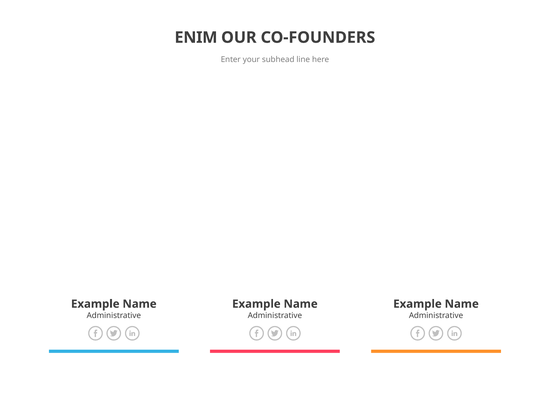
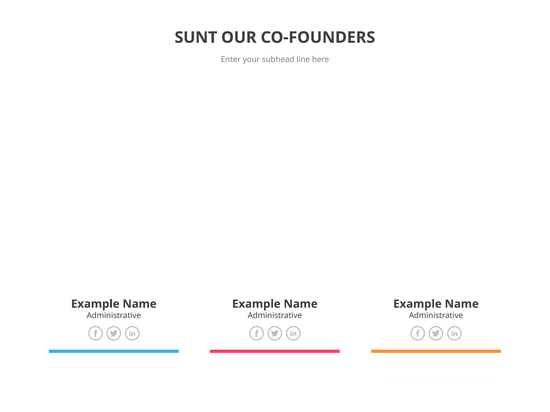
ENIM: ENIM -> SUNT (196, 38)
